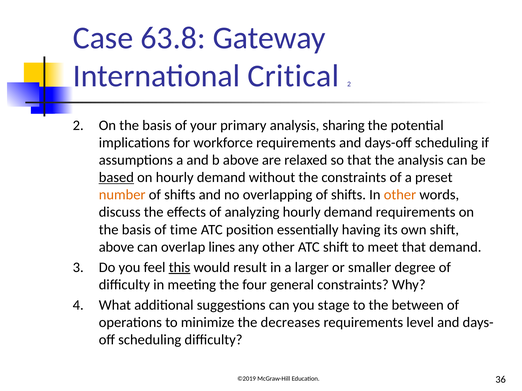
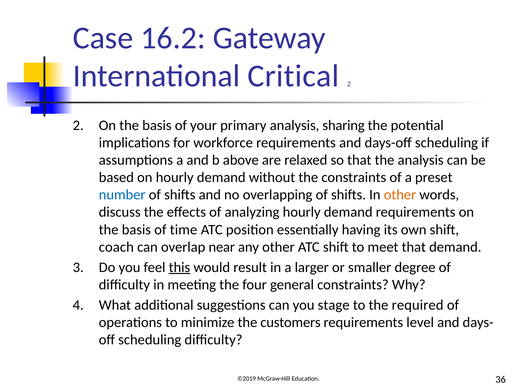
63.8: 63.8 -> 16.2 (173, 38)
based underline: present -> none (116, 178)
number colour: orange -> blue (122, 195)
above: above -> coach (116, 247)
lines: lines -> near (222, 247)
between: between -> required (418, 305)
decreases: decreases -> customers (291, 323)
